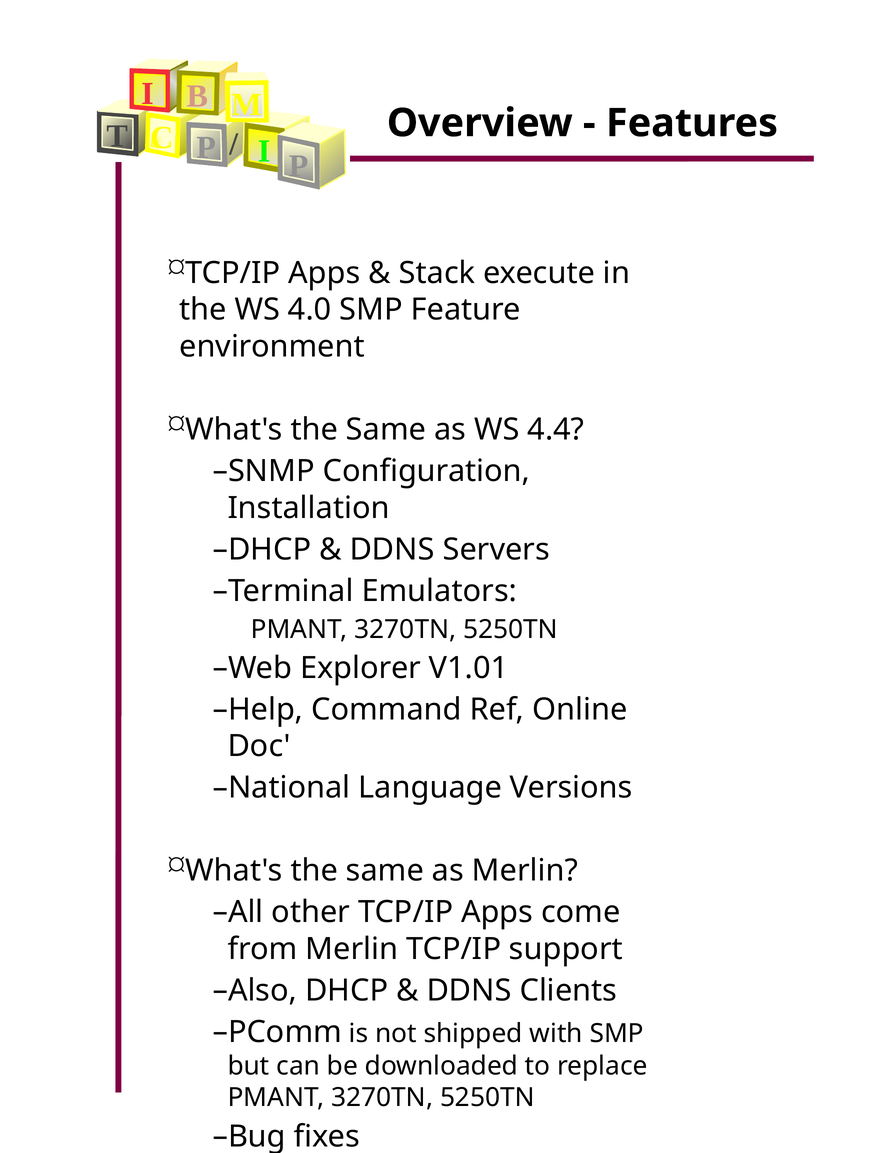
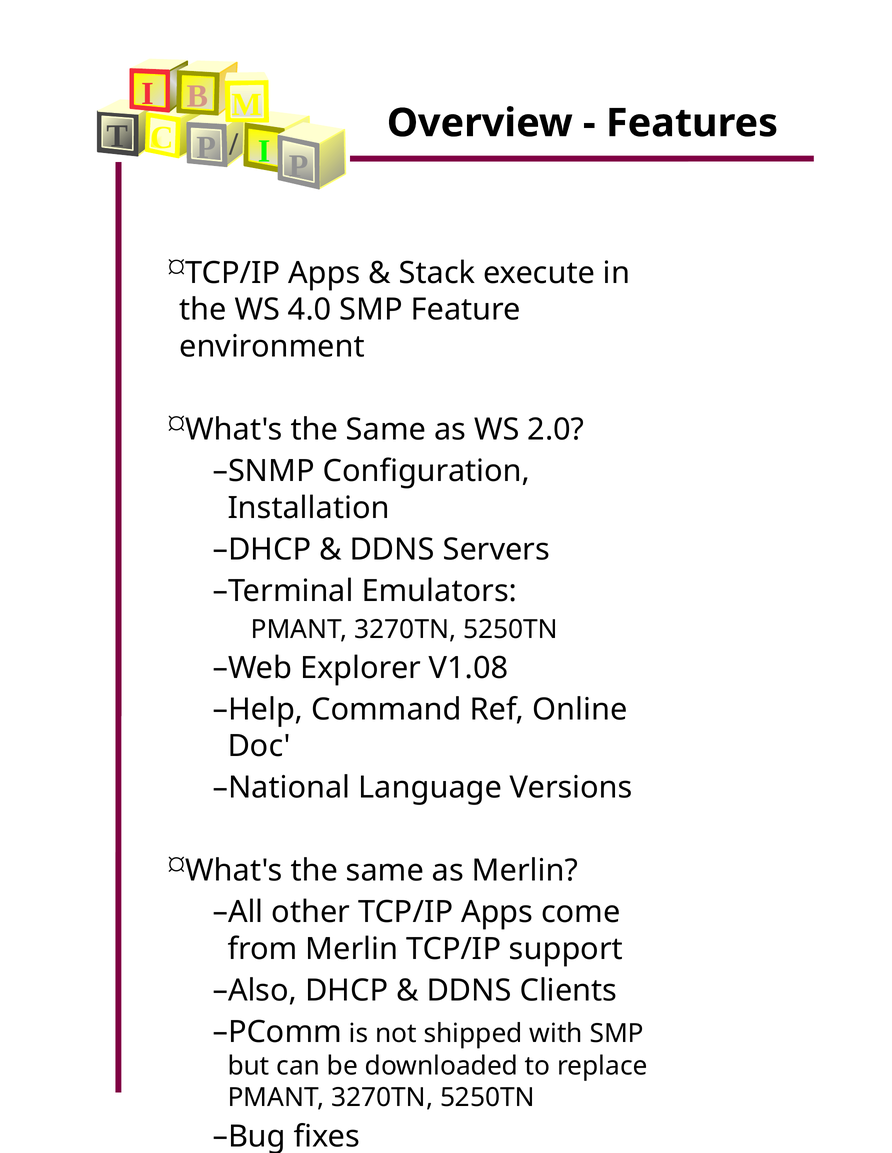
4.4: 4.4 -> 2.0 (556, 430)
V1.01: V1.01 -> V1.08 (469, 668)
